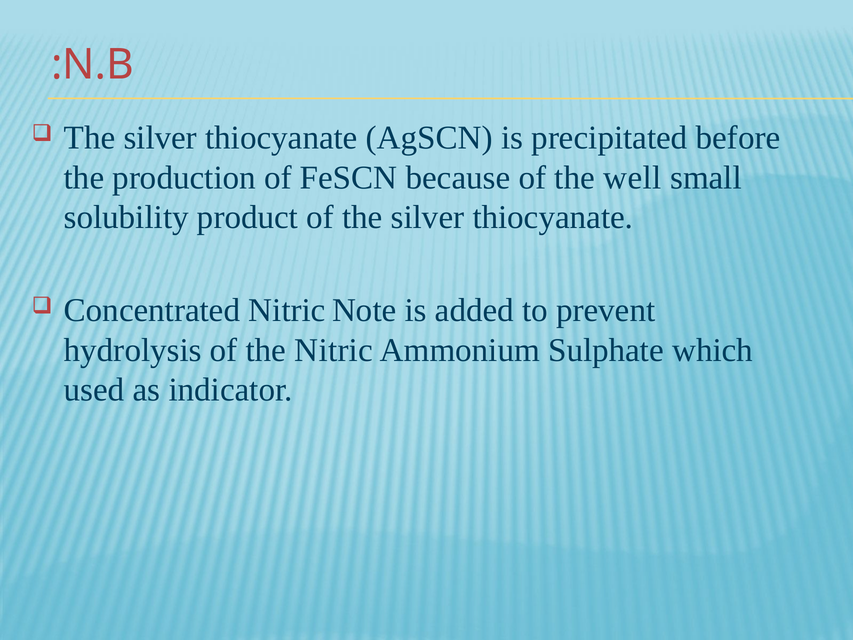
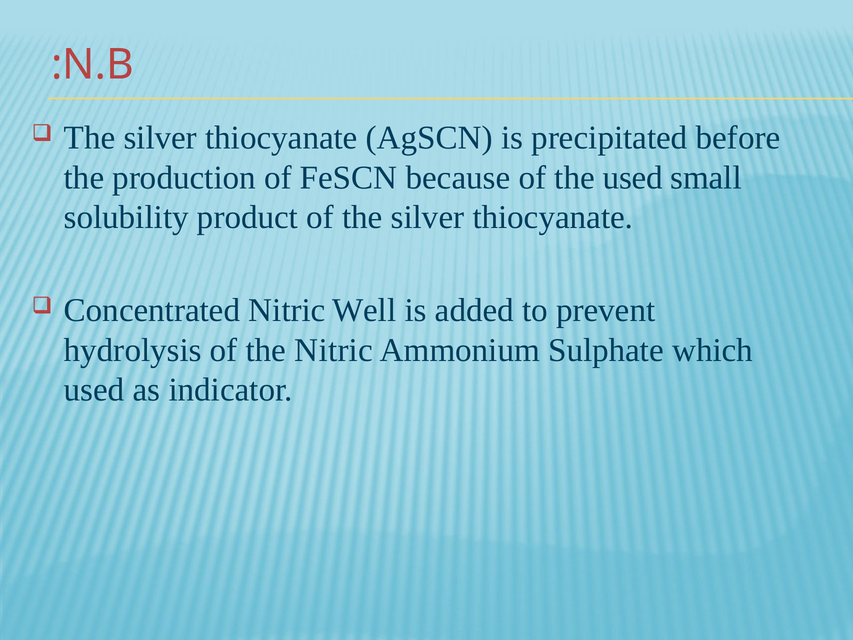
the well: well -> used (633, 178)
Note: Note -> Well (364, 310)
